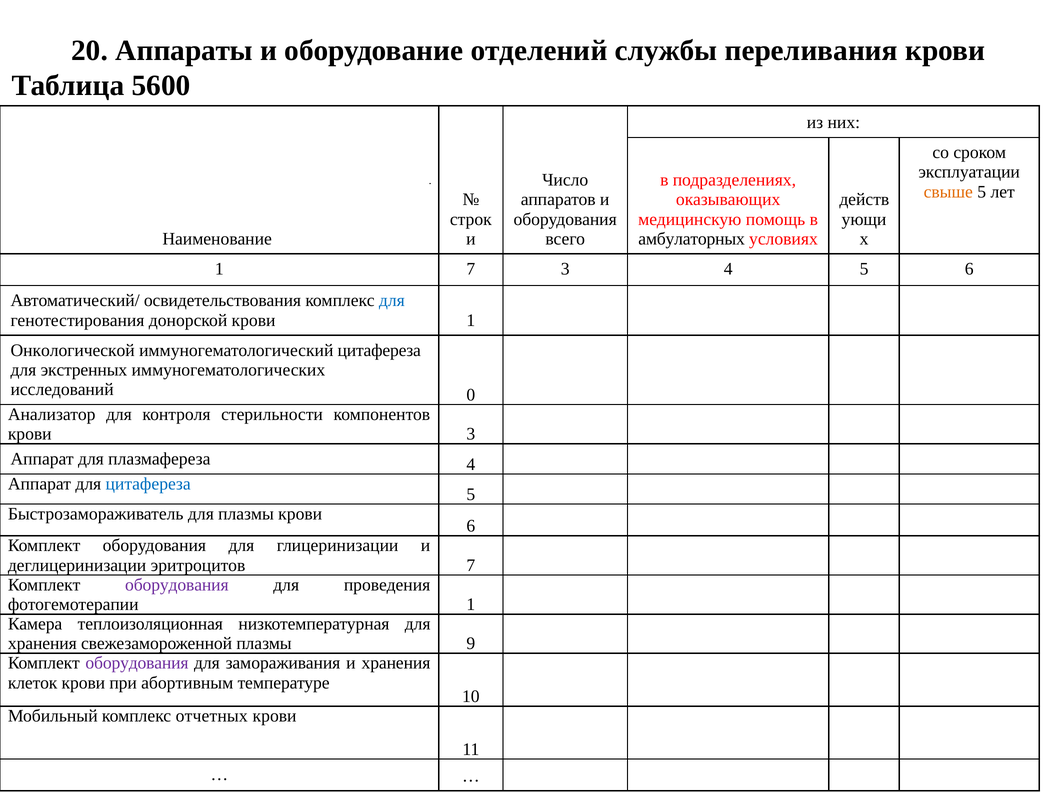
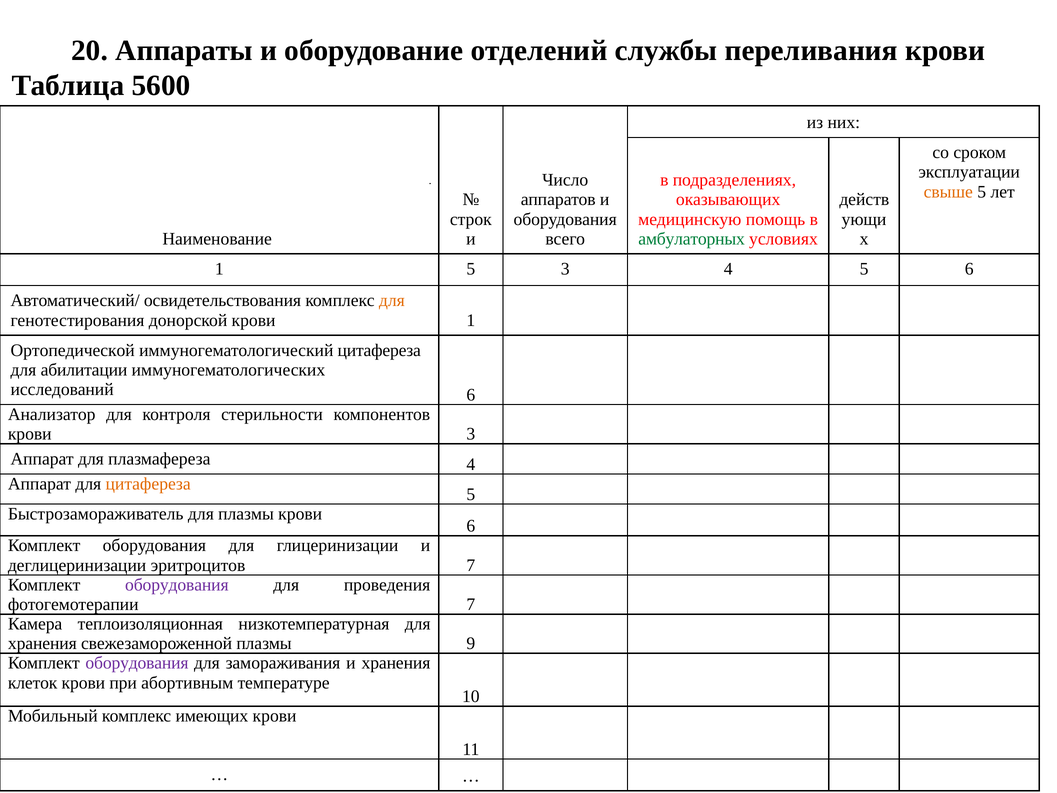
амбулаторных colour: black -> green (692, 239)
1 7: 7 -> 5 (471, 269)
для colour: blue -> orange (392, 301)
Онкологической: Онкологической -> Ортопедической (73, 350)
экстренных: экстренных -> абилитации (84, 370)
исследований 0: 0 -> 6 (471, 395)
цитафереза colour: blue -> orange (148, 484)
фотогемотерапии 1: 1 -> 7 (471, 604)
отчетных: отчетных -> имеющих (212, 716)
